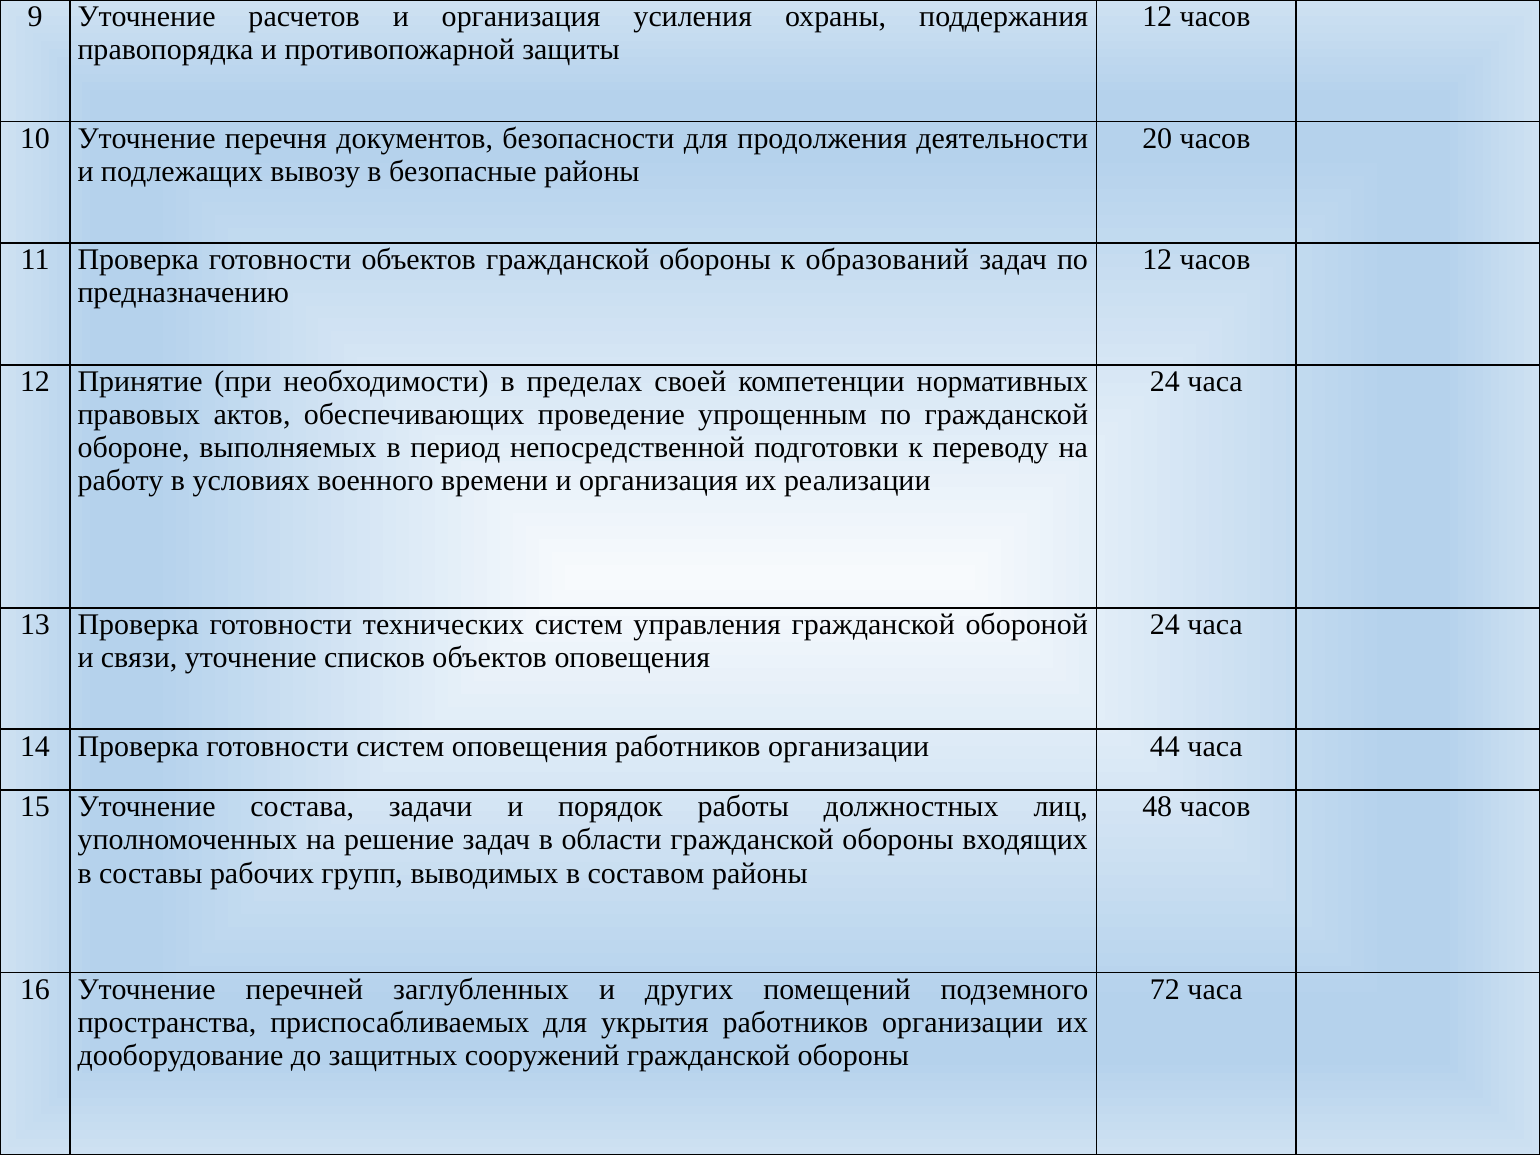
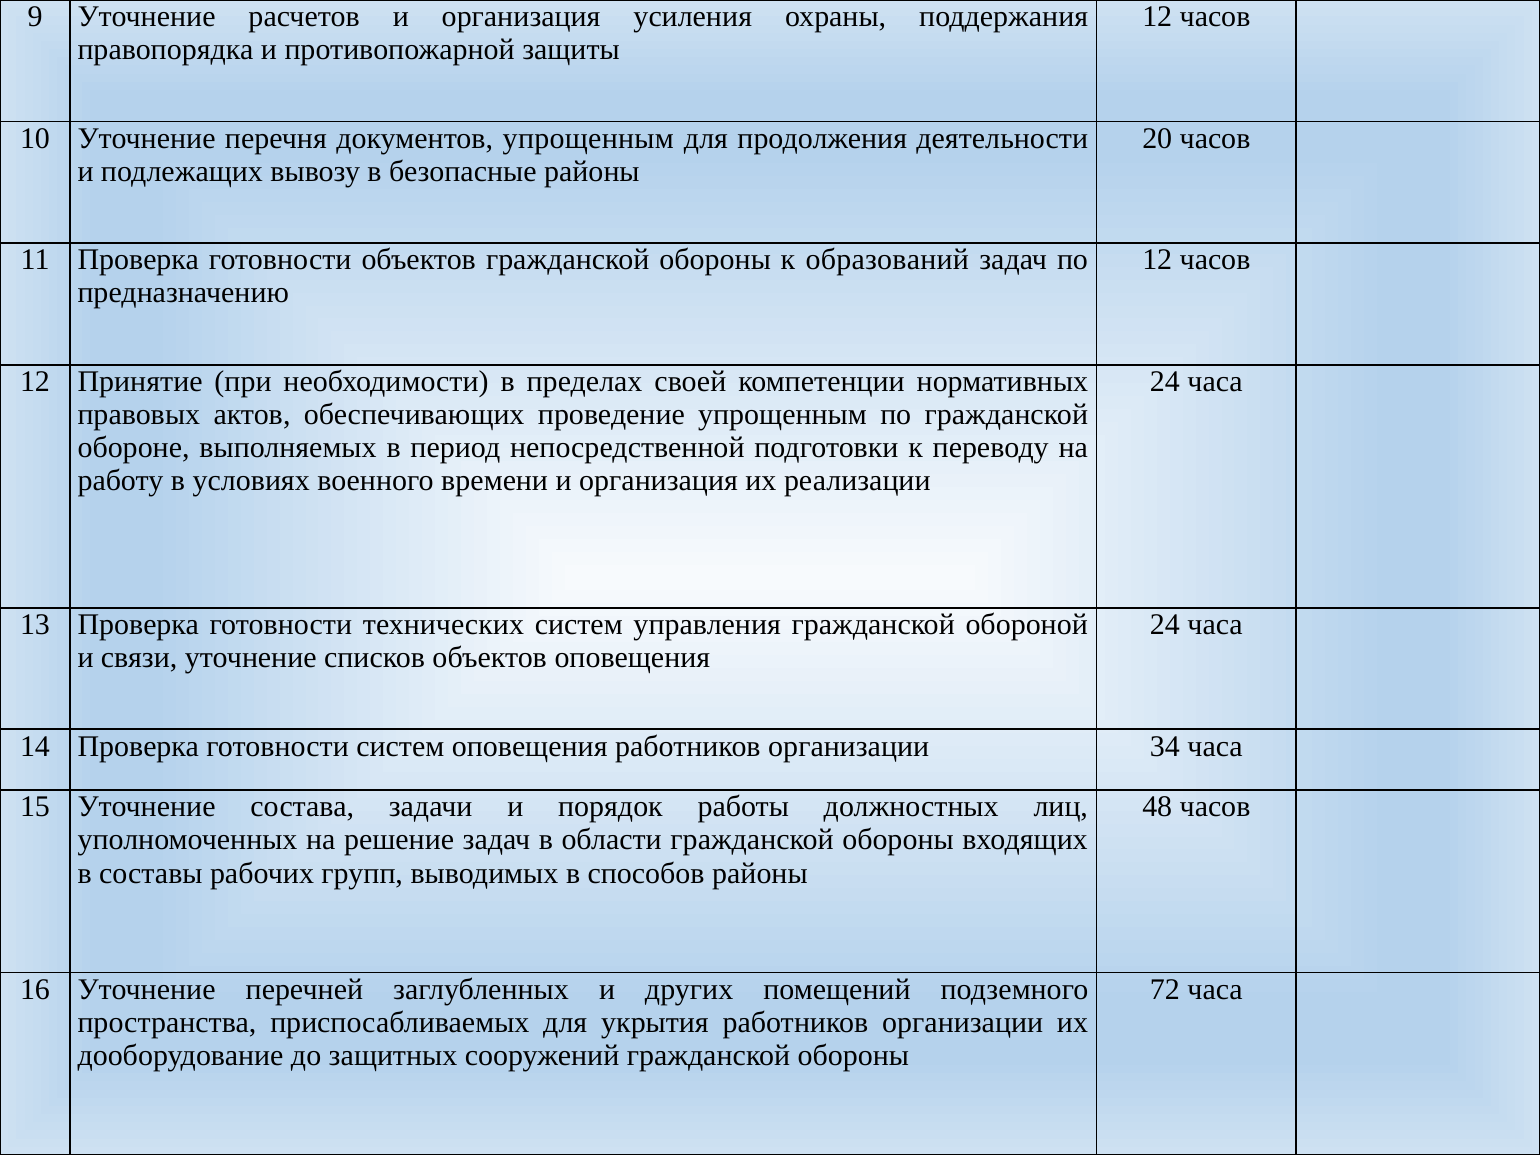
документов безопасности: безопасности -> упрощенным (588, 138)
44: 44 -> 34 (1165, 746)
составом: составом -> способов (646, 873)
